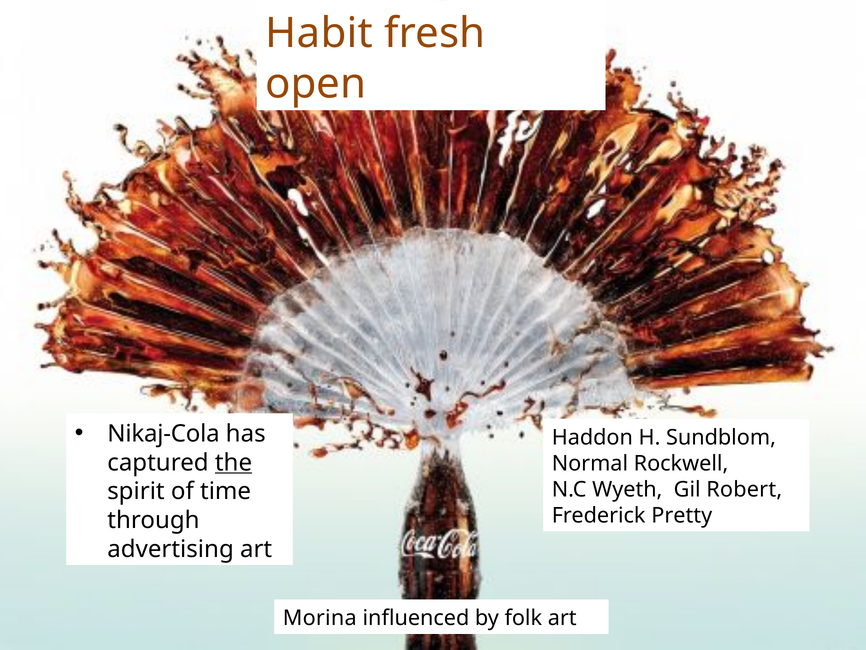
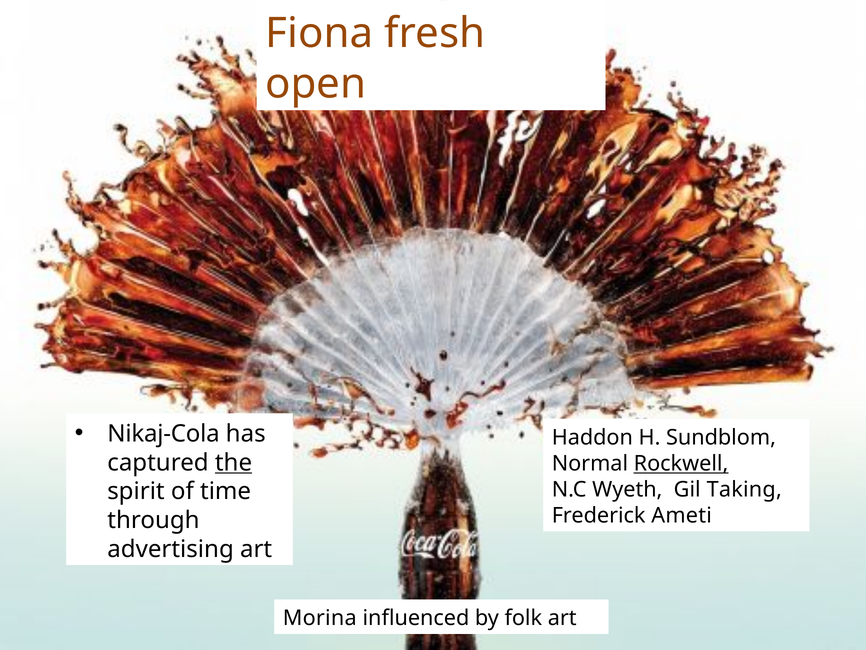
Habit: Habit -> Fiona (319, 33)
Rockwell underline: none -> present (681, 463)
Robert: Robert -> Taking (744, 489)
Pretty: Pretty -> Ameti (682, 515)
